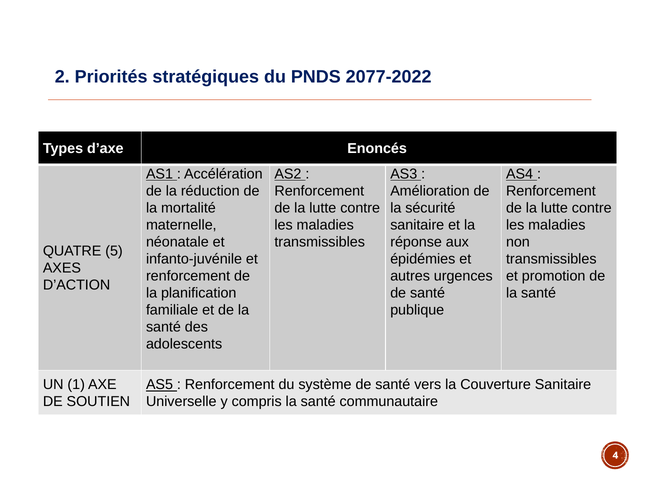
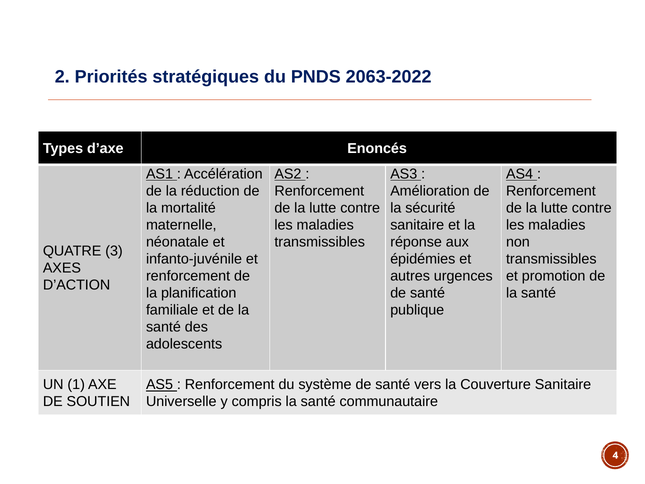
2077-2022: 2077-2022 -> 2063-2022 (389, 77)
5: 5 -> 3 (114, 251)
